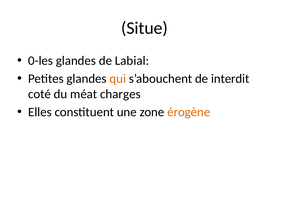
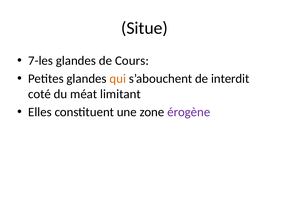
0-les: 0-les -> 7-les (41, 61)
Labial: Labial -> Cours (132, 61)
charges: charges -> limitant (120, 94)
érogène colour: orange -> purple (189, 112)
